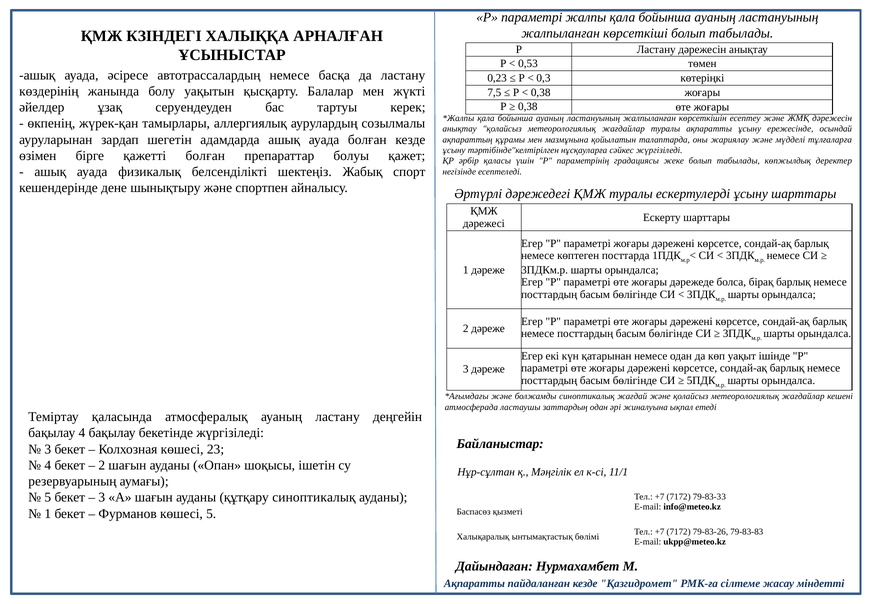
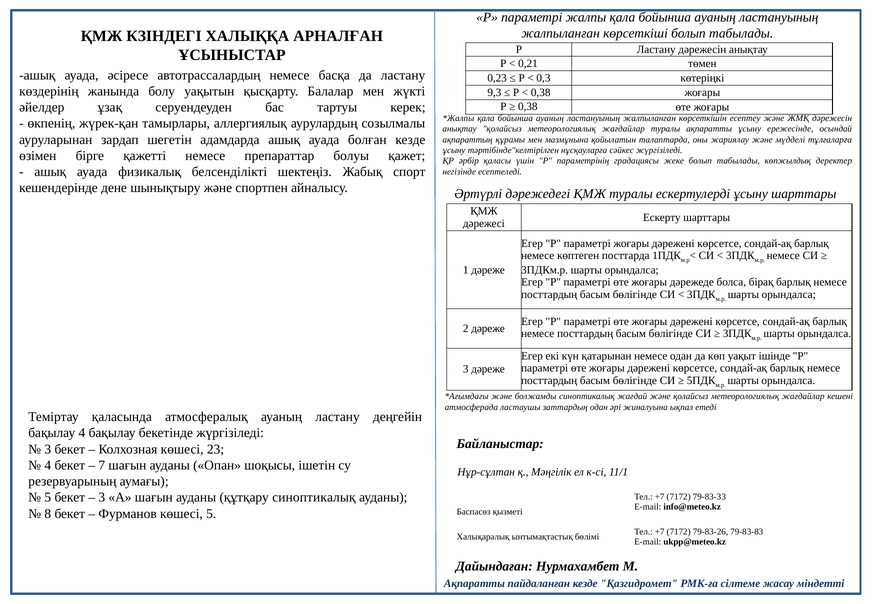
0,53: 0,53 -> 0,21 (528, 63)
7,5: 7,5 -> 9,3 (494, 92)
қажетті болған: болған -> немесе (205, 156)
2: 2 -> 7 (102, 465)
1: 1 -> 8 (48, 513)
